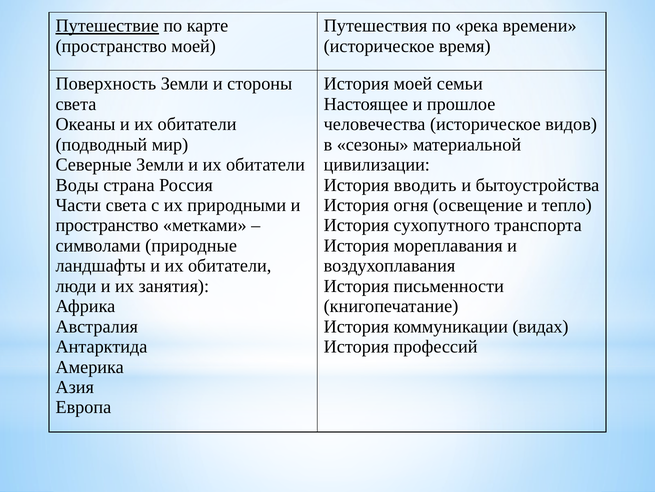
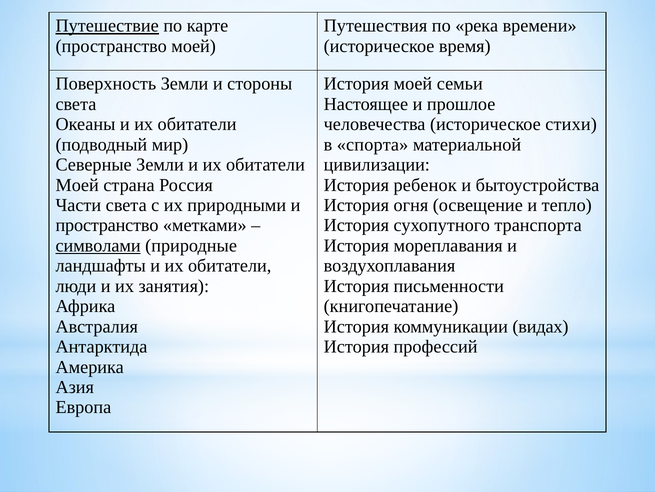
видов: видов -> стихи (571, 124)
сезоны: сезоны -> спорта (373, 144)
Воды: Воды -> Моей (77, 185)
вводить: вводить -> ребенок (425, 185)
символами underline: none -> present (98, 245)
